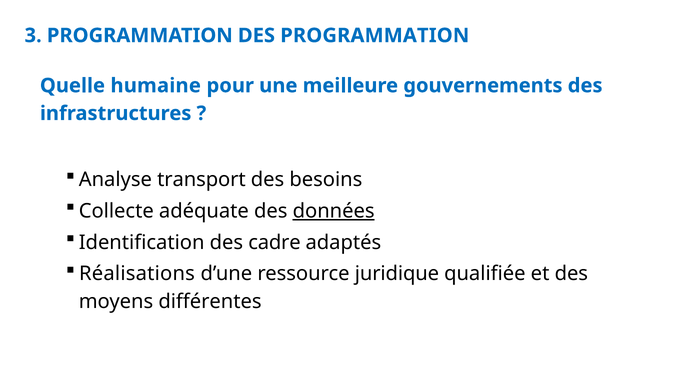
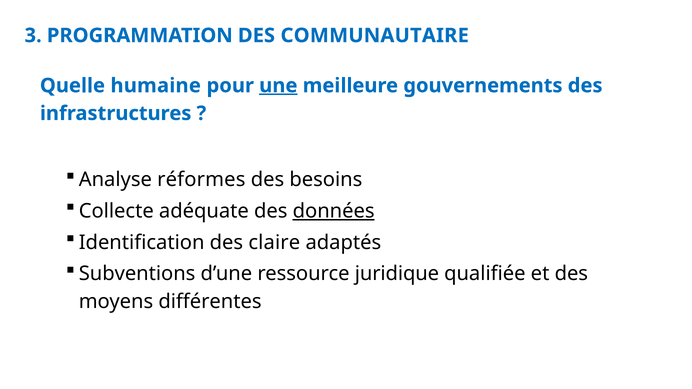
DES PROGRAMMATION: PROGRAMMATION -> COMMUNAUTAIRE (375, 36)
une underline: none -> present (278, 86)
transport: transport -> réformes (201, 180)
cadre: cadre -> claire (274, 243)
Réalisations: Réalisations -> Subventions (137, 274)
